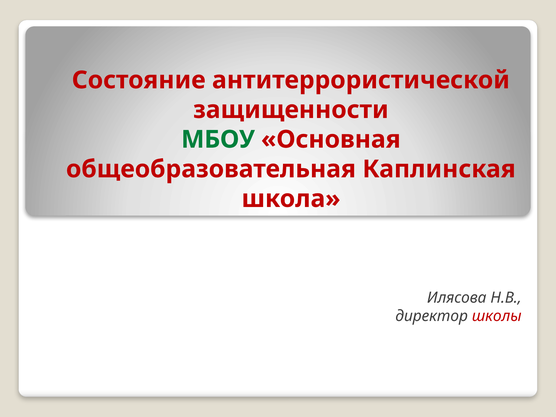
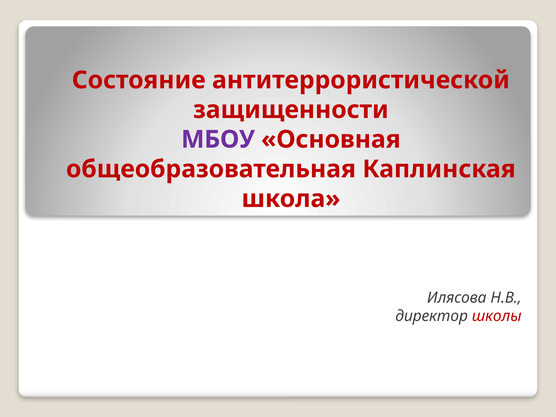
МБОУ colour: green -> purple (218, 139)
